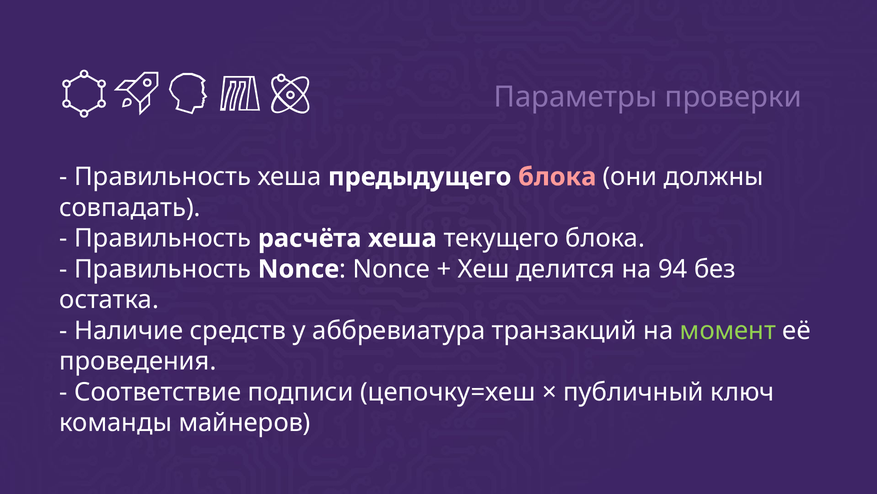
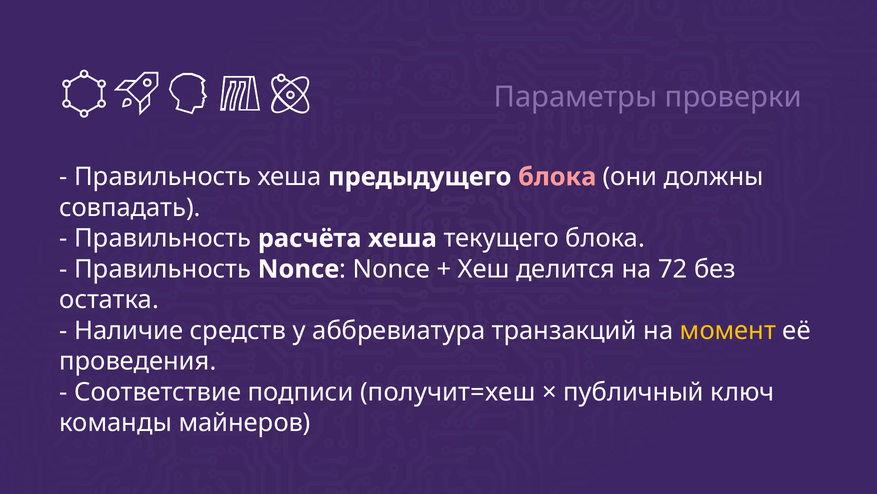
94: 94 -> 72 (673, 269)
момент colour: light green -> yellow (728, 330)
цепочку=хеш: цепочку=хеш -> получит=хеш (448, 392)
